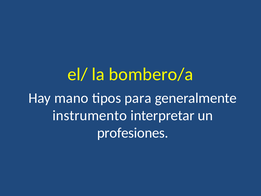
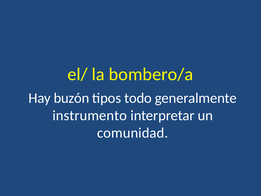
mano: mano -> buzón (71, 98)
para: para -> todo (138, 98)
profesiones: profesiones -> comunidad (133, 133)
